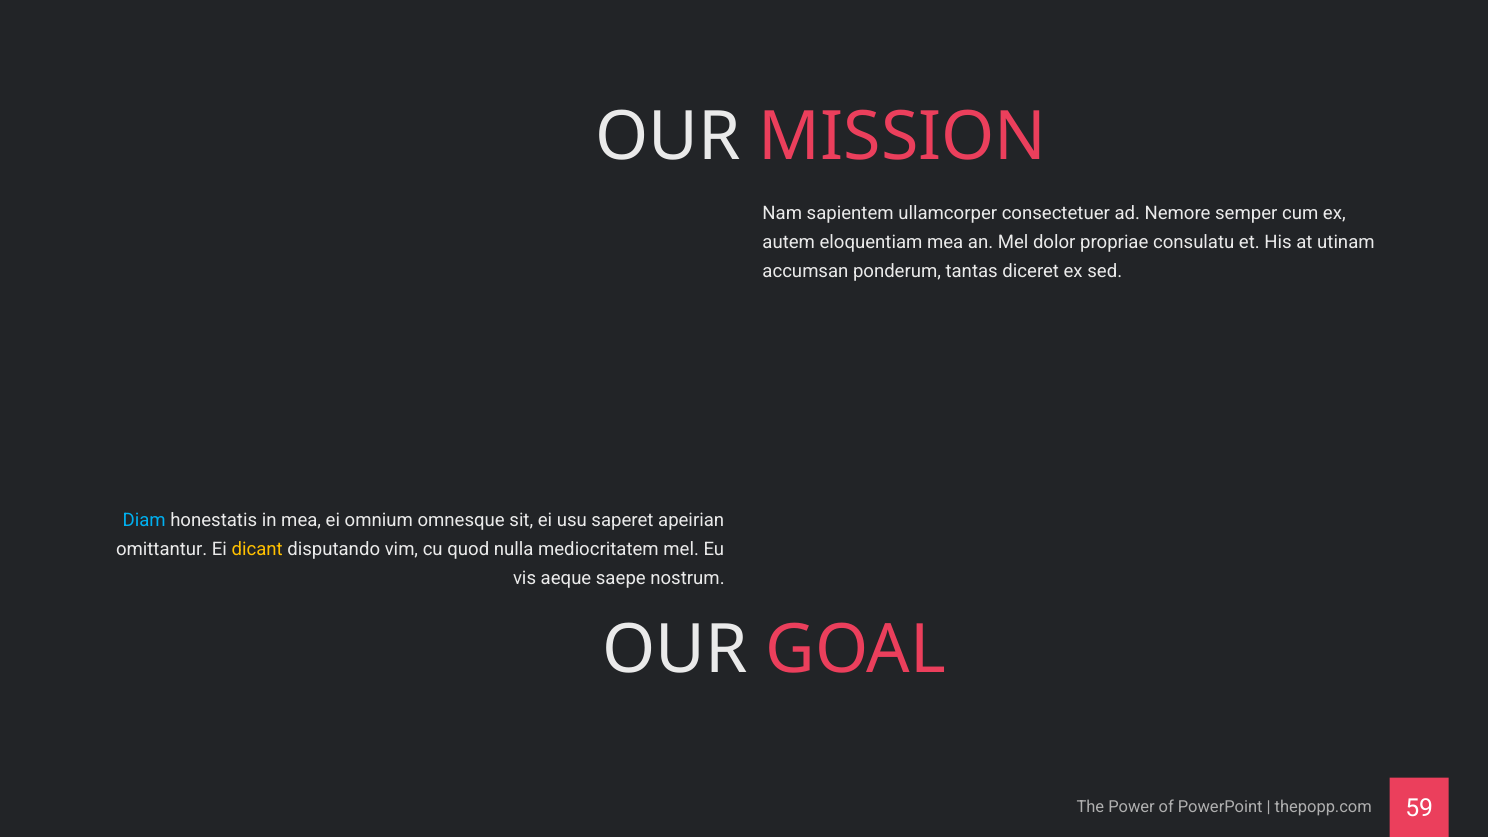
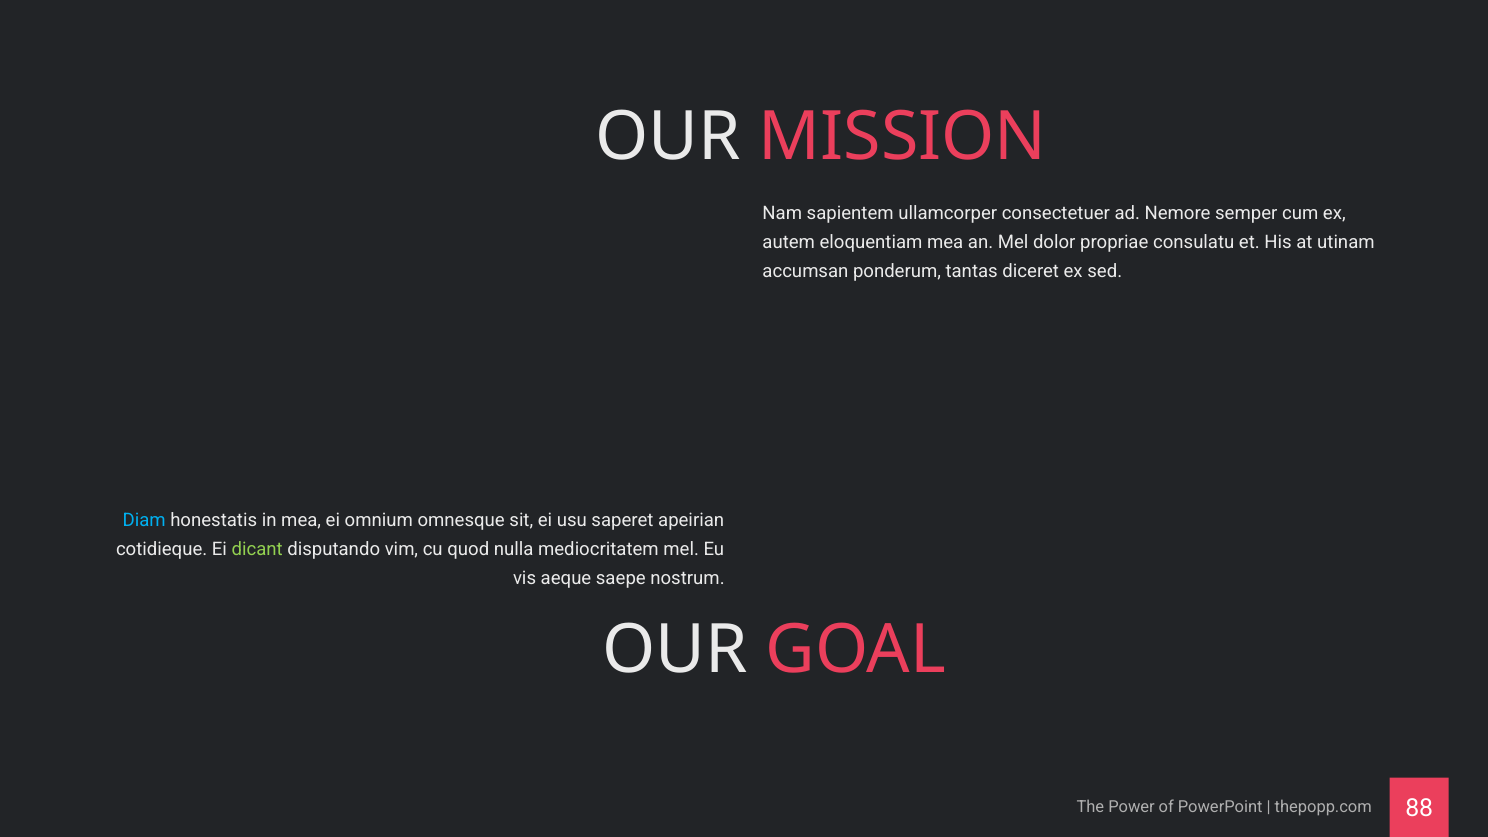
omittantur: omittantur -> cotidieque (162, 550)
dicant colour: yellow -> light green (257, 550)
59: 59 -> 88 (1419, 808)
